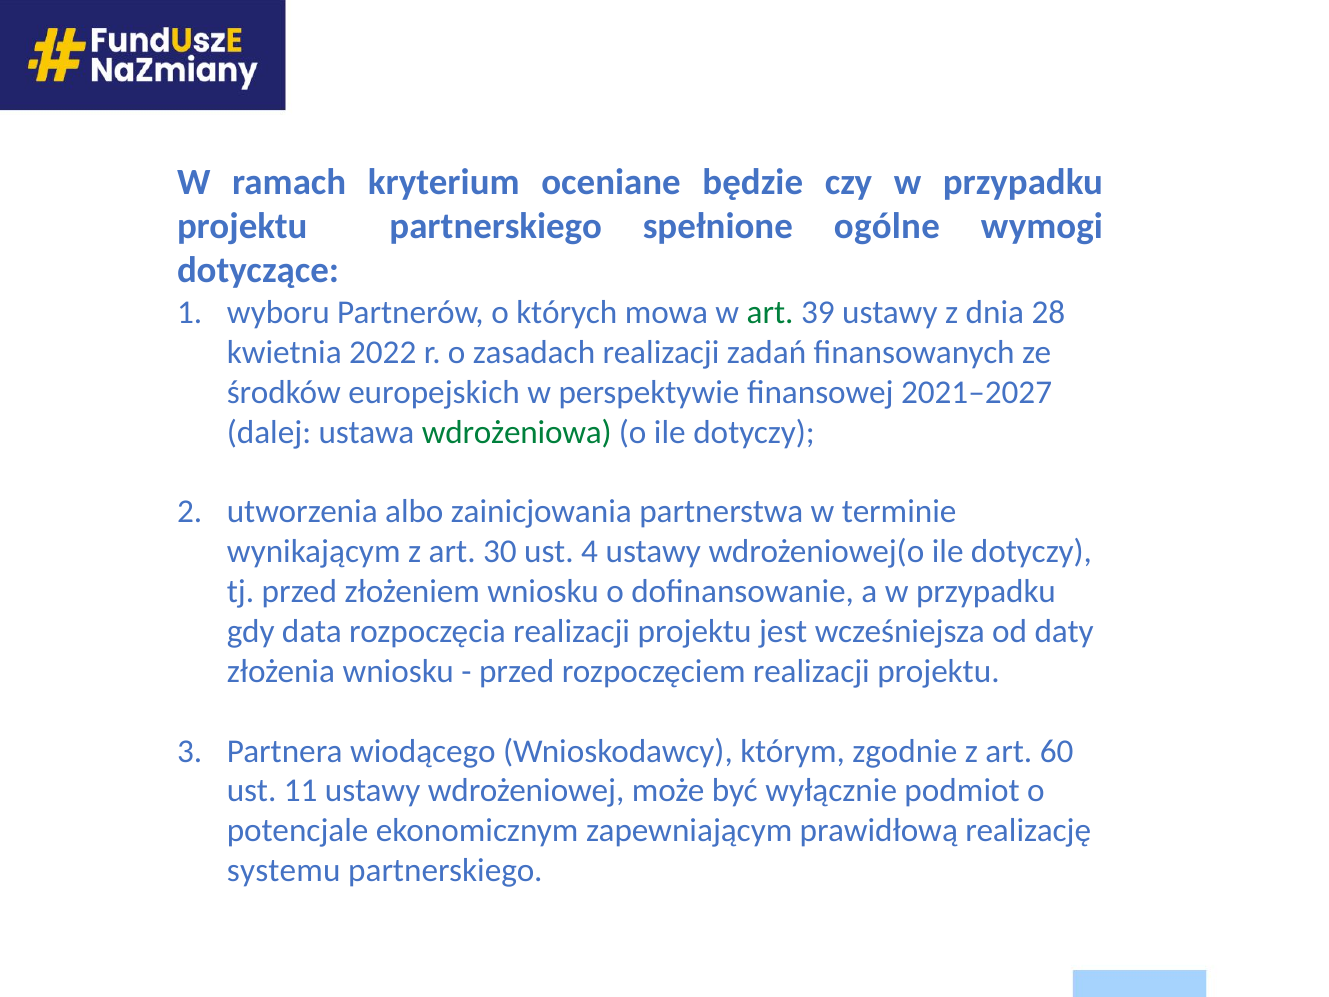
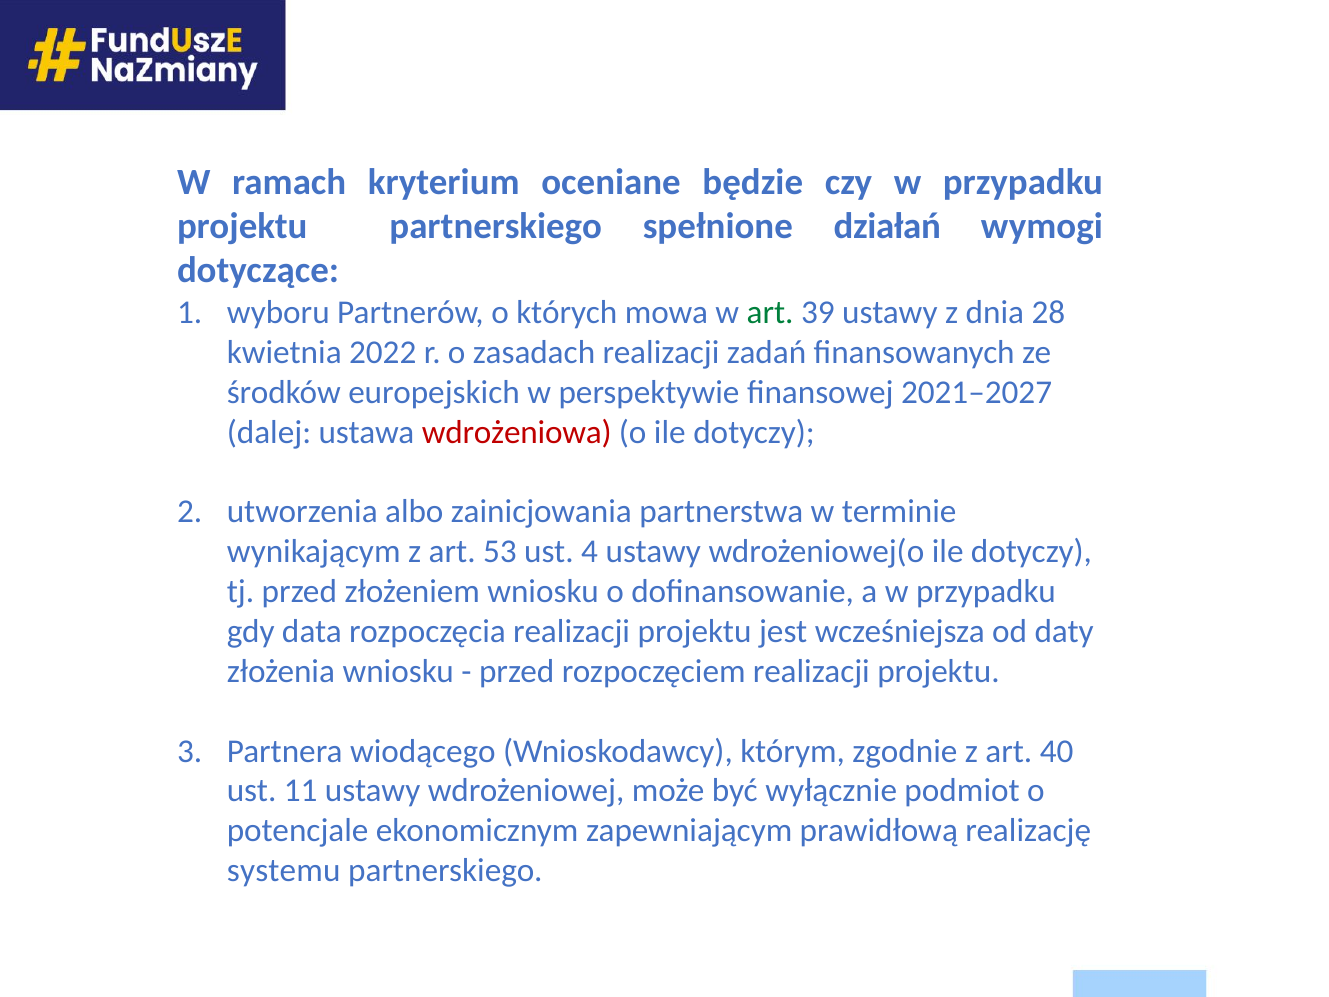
ogólne: ogólne -> działań (887, 226)
wdrożeniowa colour: green -> red (517, 432)
30: 30 -> 53 (500, 552)
60: 60 -> 40 (1057, 751)
